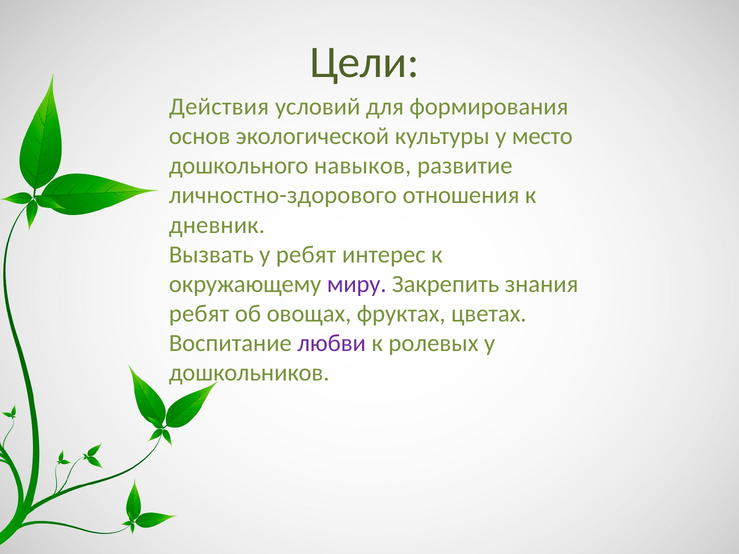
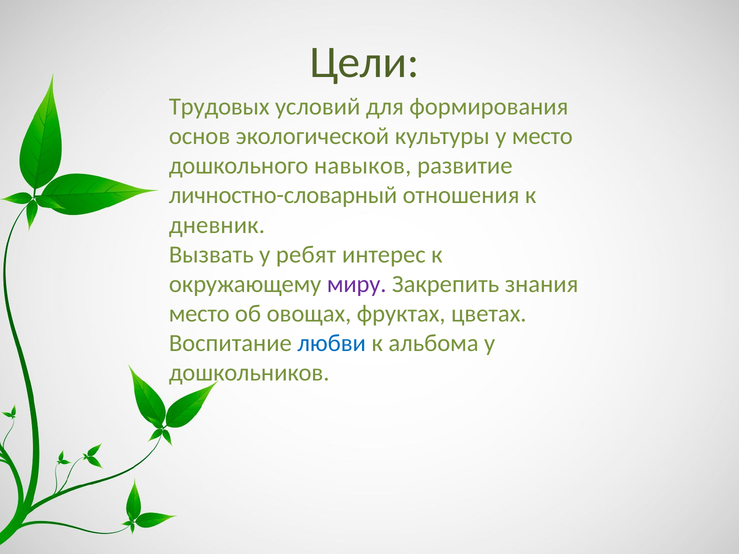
Действия: Действия -> Трудовых (219, 107)
личностно-здорового: личностно-здорового -> личностно-словарный (283, 195)
ребят: ребят -> место (199, 314)
любви colour: purple -> blue (332, 343)
ролевых: ролевых -> альбома (434, 343)
